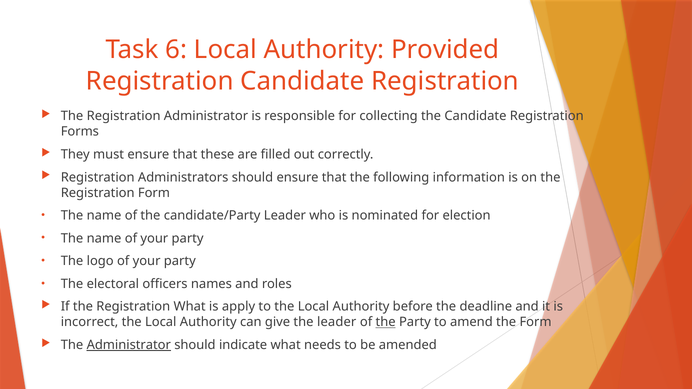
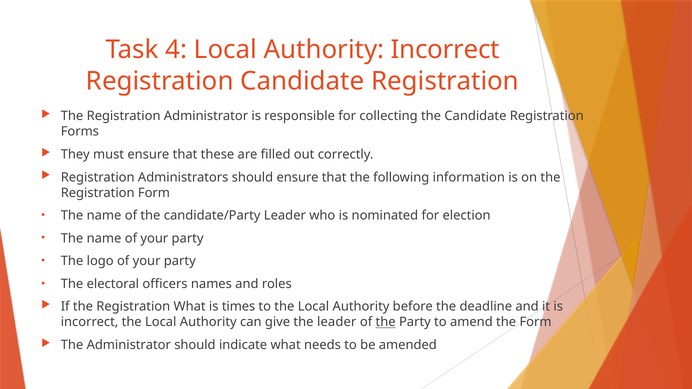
6: 6 -> 4 (176, 50)
Authority Provided: Provided -> Incorrect (445, 50)
apply: apply -> times (239, 307)
Administrator underline: present -> none (129, 345)
